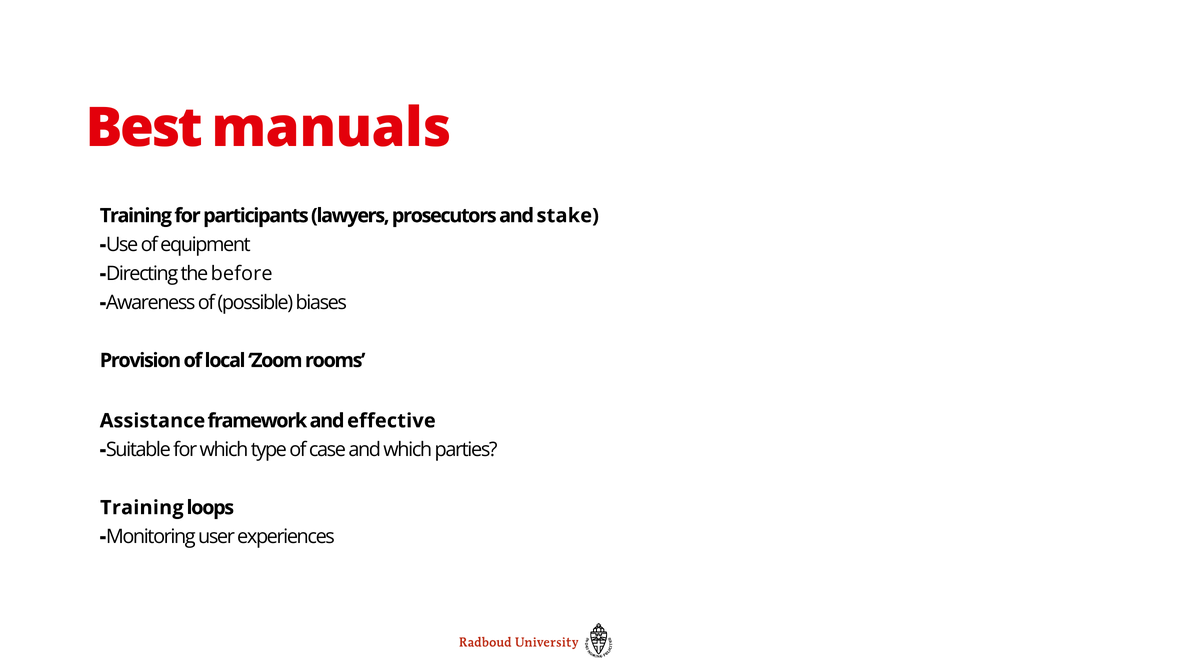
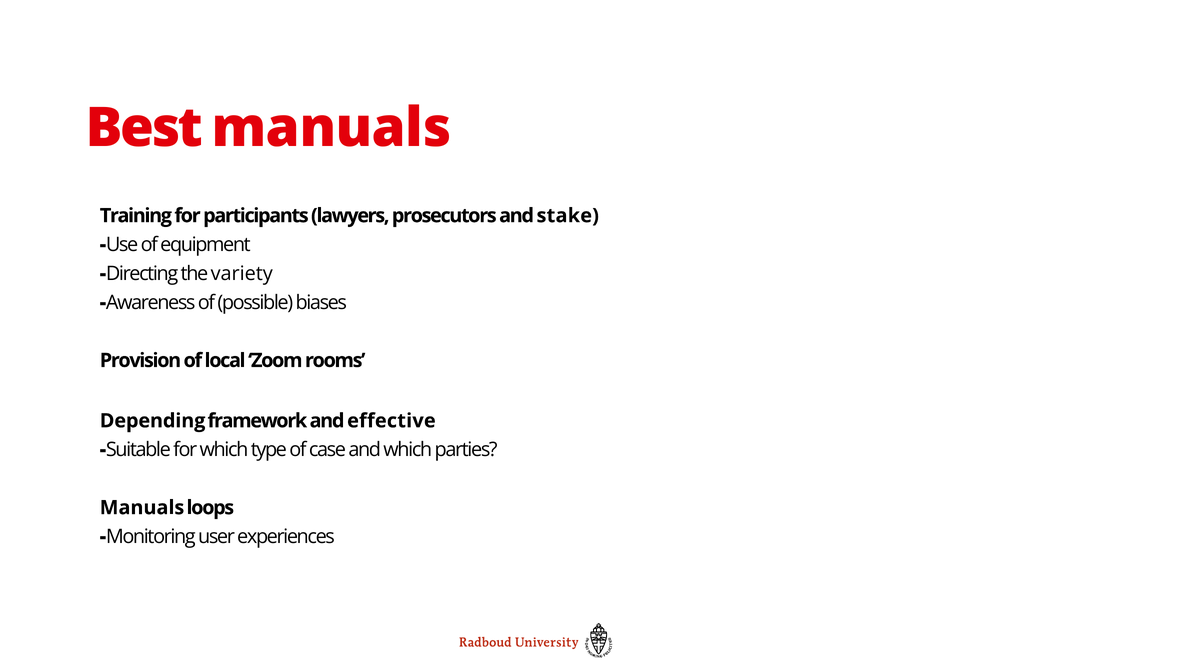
before: before -> variety (242, 274)
Assistance: Assistance -> Depending (153, 421)
Training: Training -> Manuals (142, 508)
